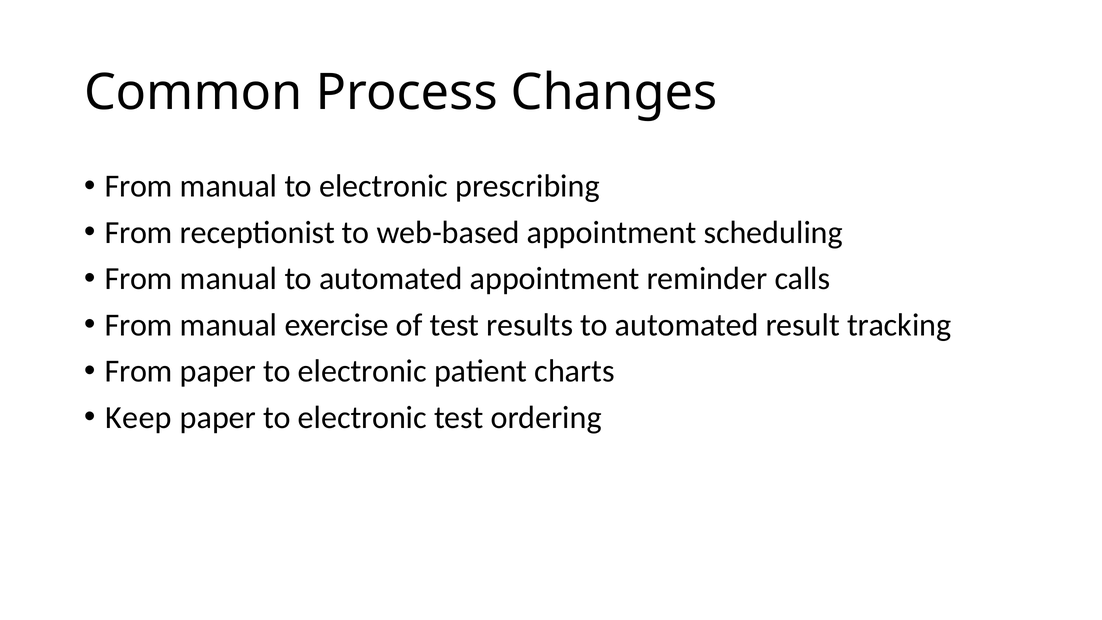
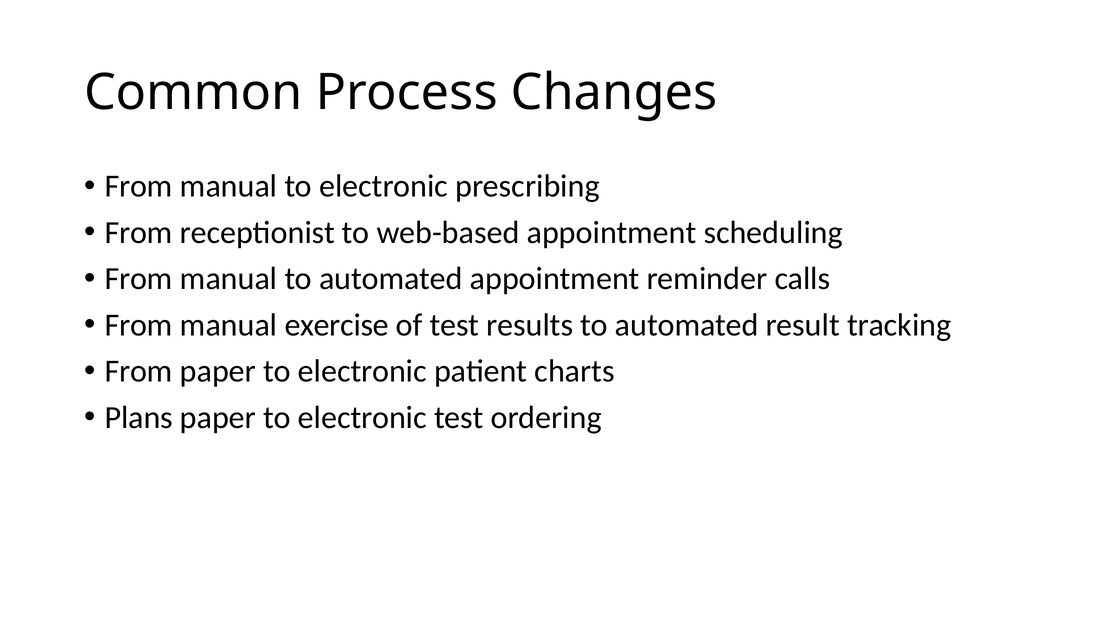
Keep: Keep -> Plans (139, 417)
